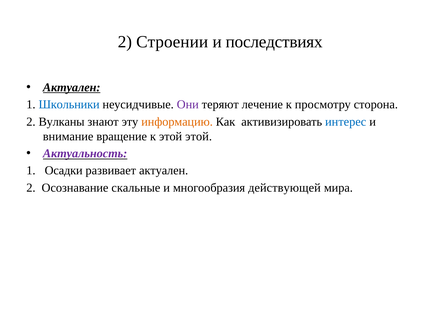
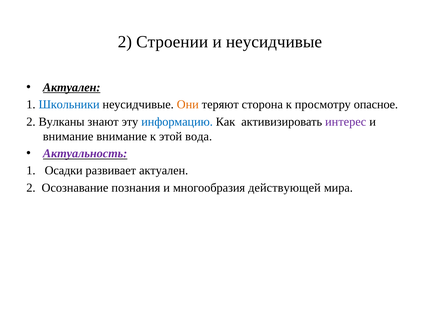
и последствиях: последствиях -> неусидчивые (274, 42)
Они colour: purple -> orange (188, 105)
лечение: лечение -> сторона (262, 105)
сторона: сторона -> опасное (376, 105)
информацию colour: orange -> blue (177, 122)
интерес colour: blue -> purple (346, 122)
внимание вращение: вращение -> внимание (122, 136)
этой этой: этой -> вода (199, 136)
скальные: скальные -> познания (136, 188)
